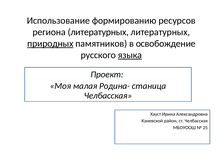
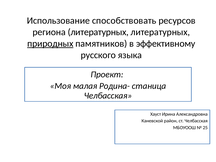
формированию: формированию -> способствовать (124, 21)
освобождение: освобождение -> эффективному (166, 44)
языка underline: present -> none (130, 55)
